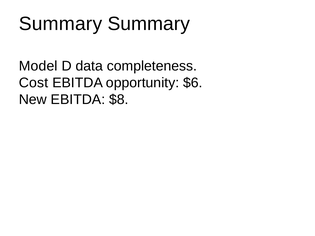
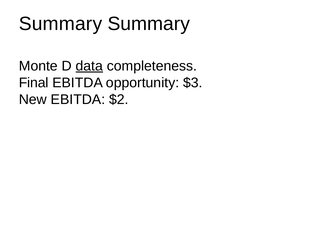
Model: Model -> Monte (38, 66)
data underline: none -> present (89, 66)
Cost: Cost -> Final (34, 83)
$6: $6 -> $3 (193, 83)
$8: $8 -> $2 (119, 100)
